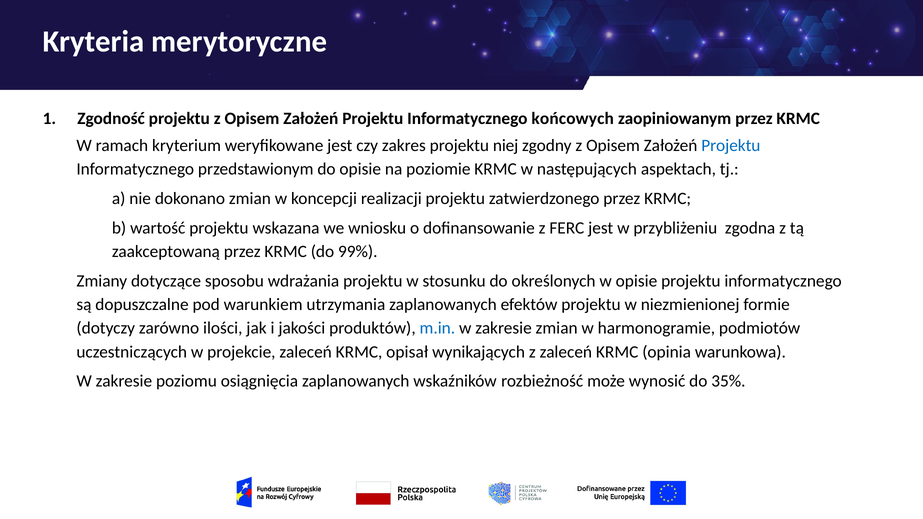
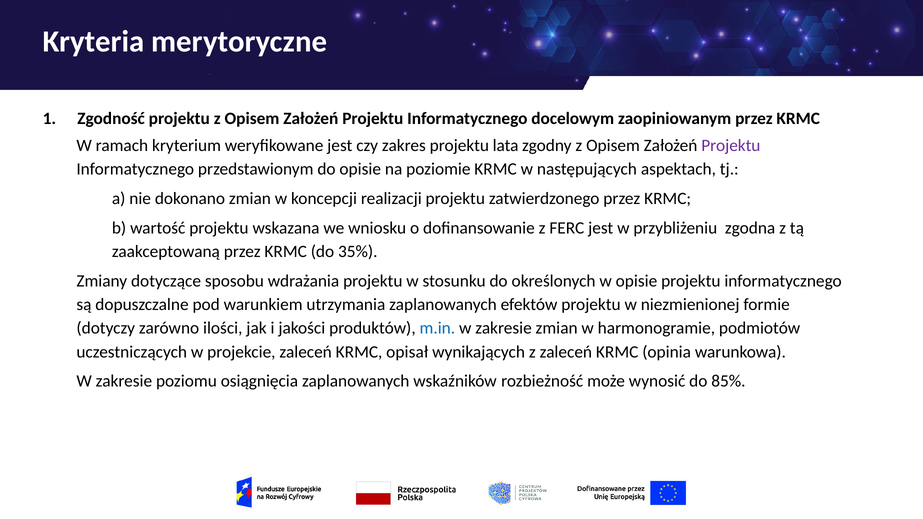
końcowych: końcowych -> docelowym (573, 119)
niej: niej -> lata (506, 145)
Projektu colour: blue -> purple (731, 145)
99%: 99% -> 35% (358, 252)
35%: 35% -> 85% (728, 381)
